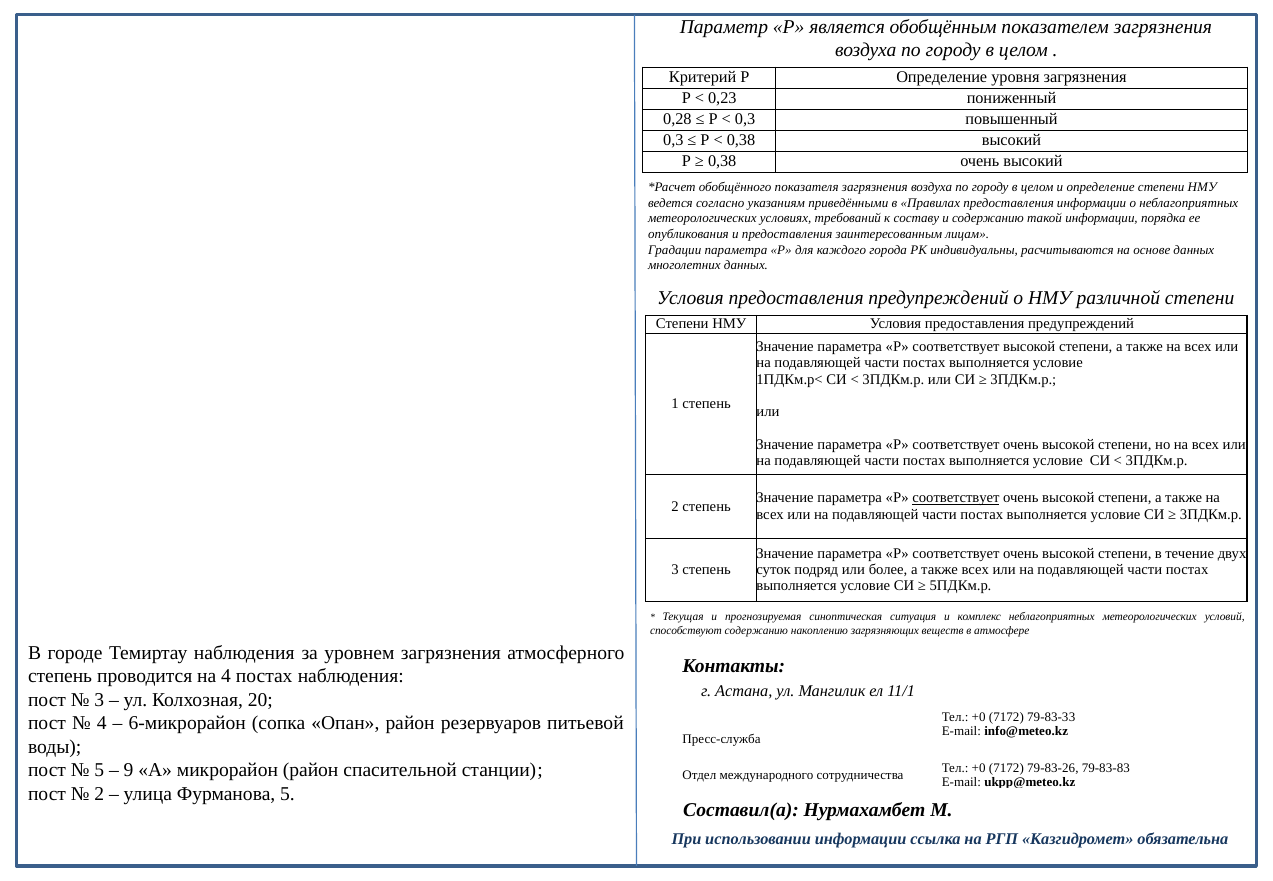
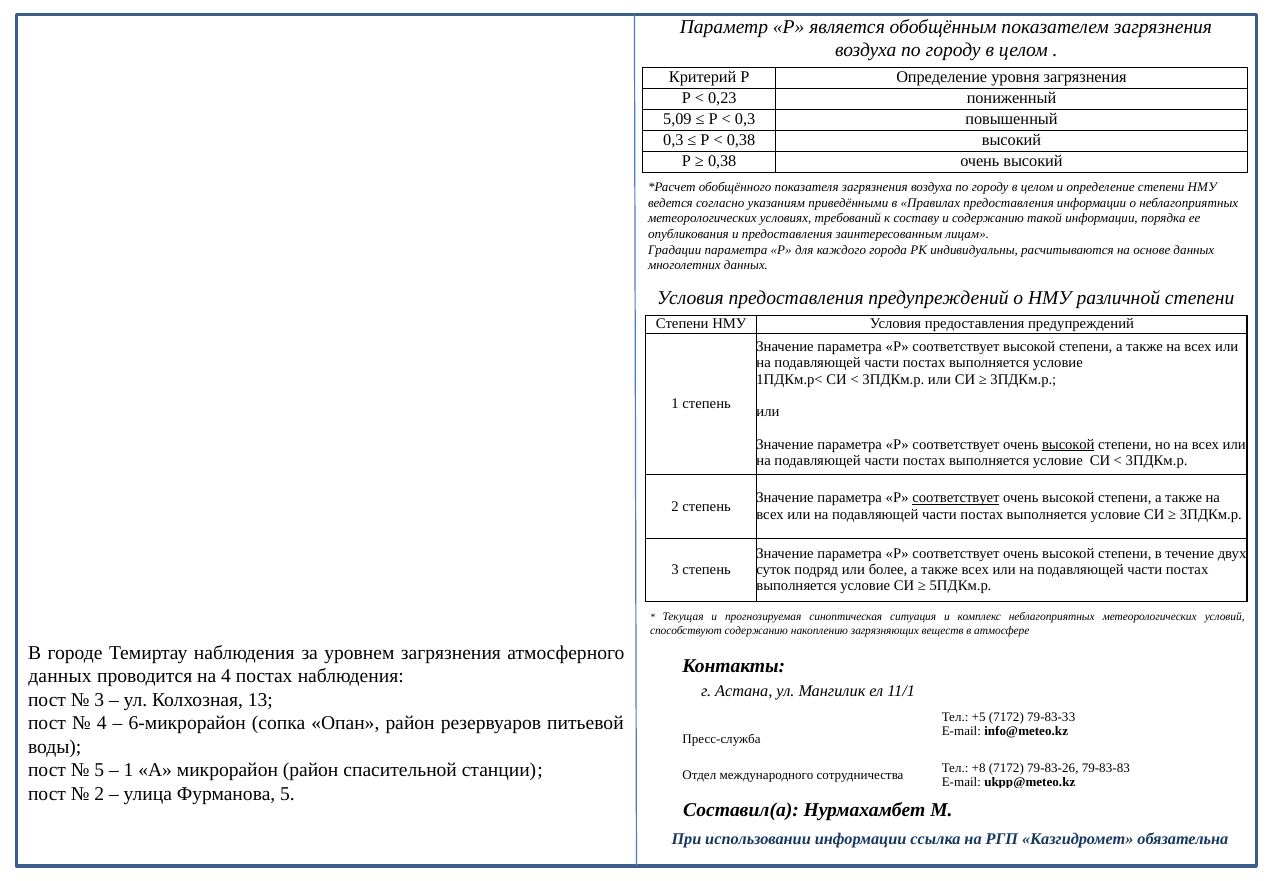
0,28: 0,28 -> 5,09 (677, 119)
высокой underline: none -> present (1068, 445)
степень: степень -> данных (60, 676)
20: 20 -> 13 (260, 700)
+0: +0 -> +5 (979, 717)
9: 9 -> 1 (129, 770)
+0: +0 -> +8 (979, 768)
